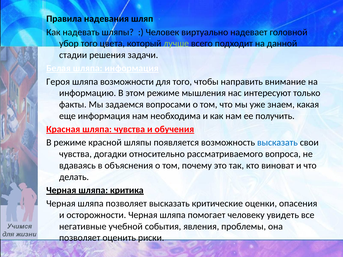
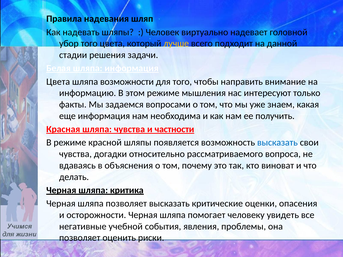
лучше colour: light green -> yellow (176, 44)
Героя: Героя -> Цвета (58, 82)
обучения: обучения -> частности (174, 129)
